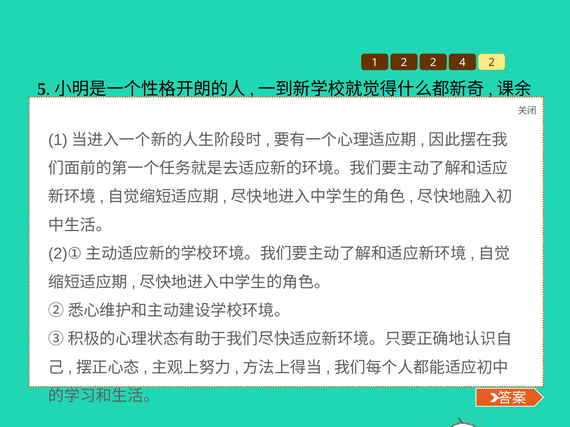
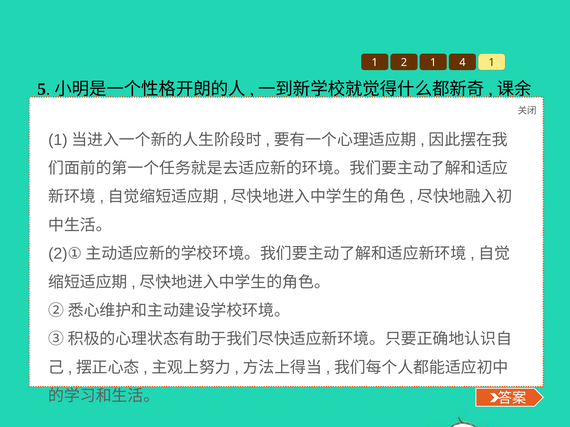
2 2: 2 -> 1 (433, 63)
4 2: 2 -> 1 (492, 63)
